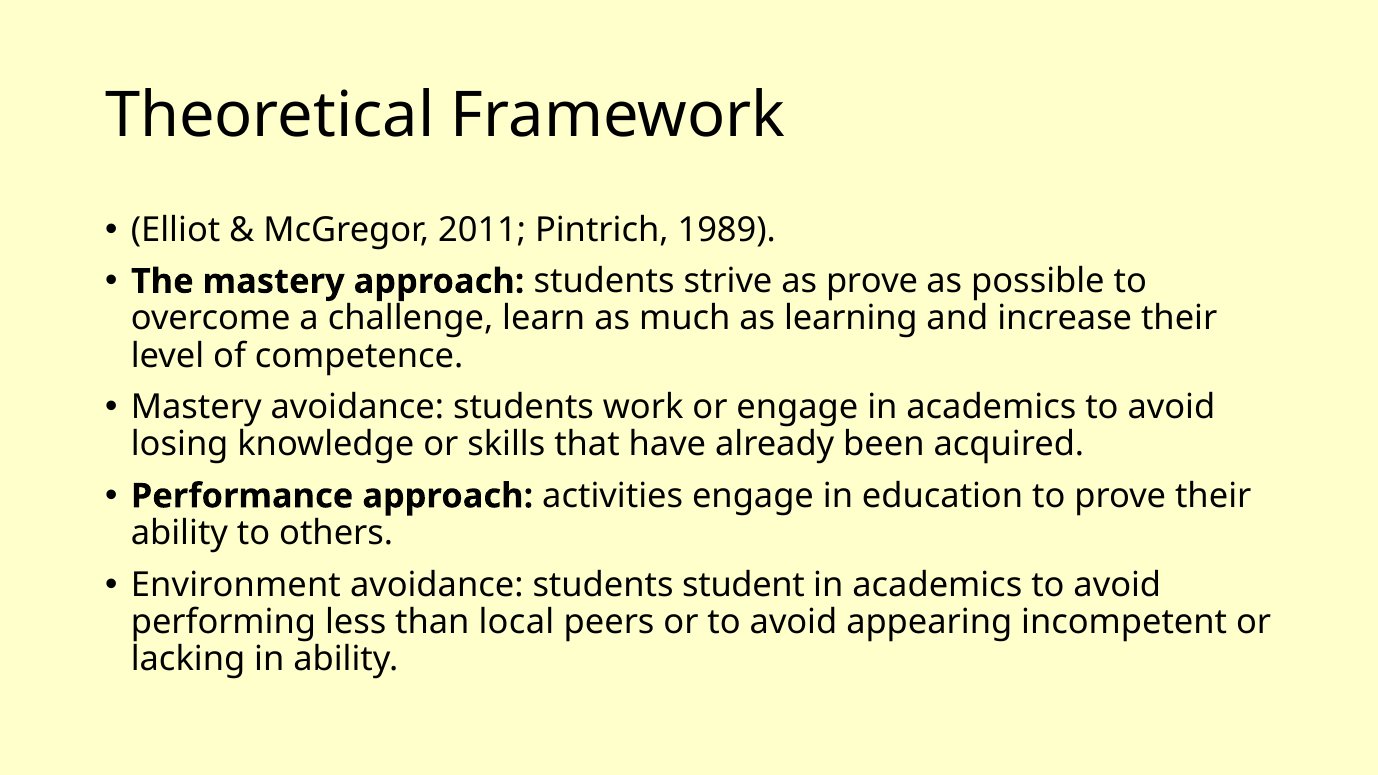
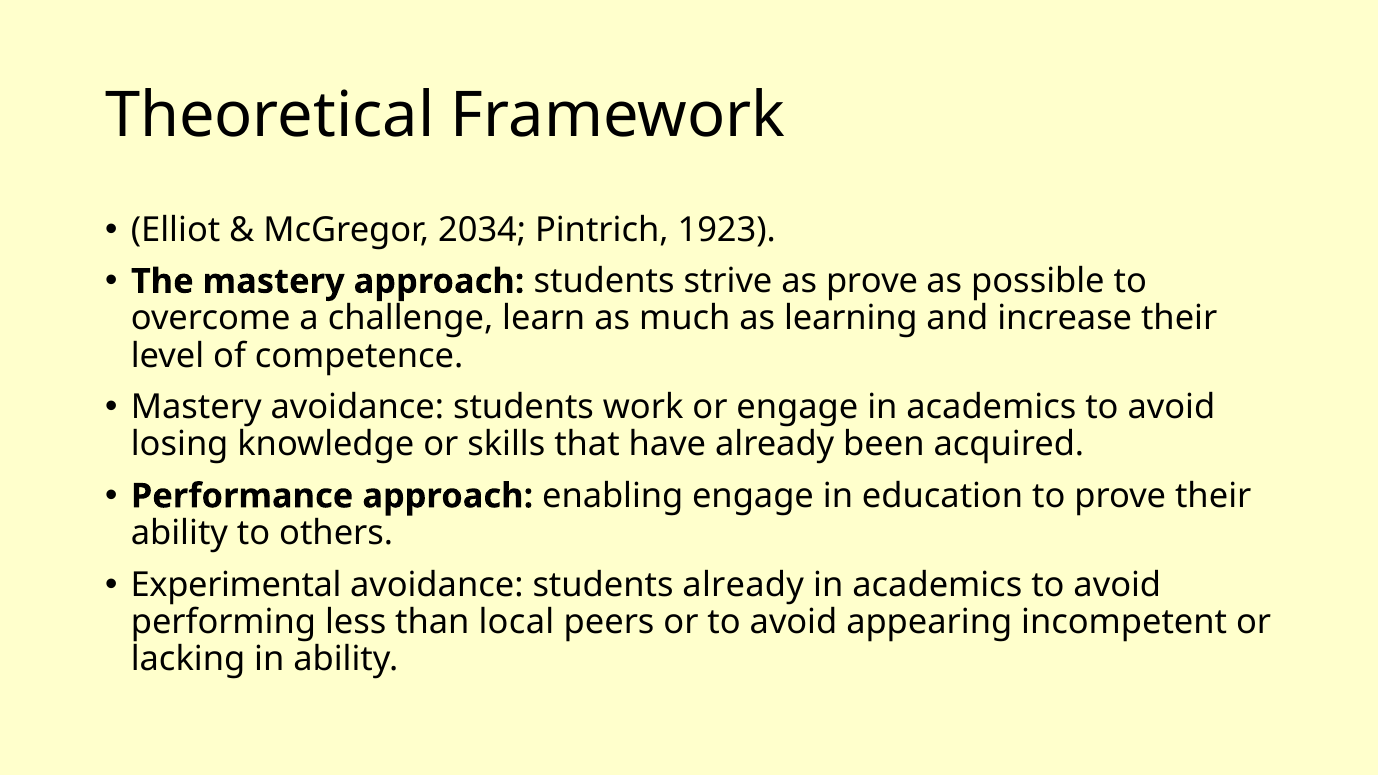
2011: 2011 -> 2034 (482, 230)
1989: 1989 -> 1923 (727, 230)
activities: activities -> enabling (613, 496)
Environment: Environment -> Experimental (236, 585)
students student: student -> already (743, 585)
